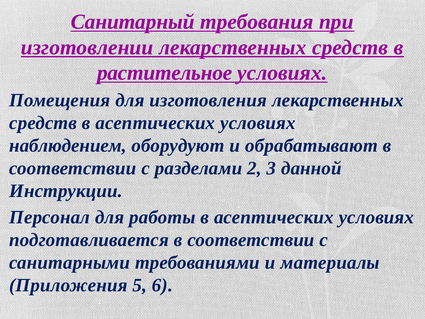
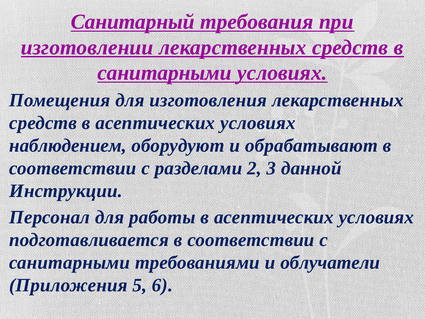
растительное: растительное -> санитарными (165, 73)
материалы: материалы -> облучатели (330, 263)
